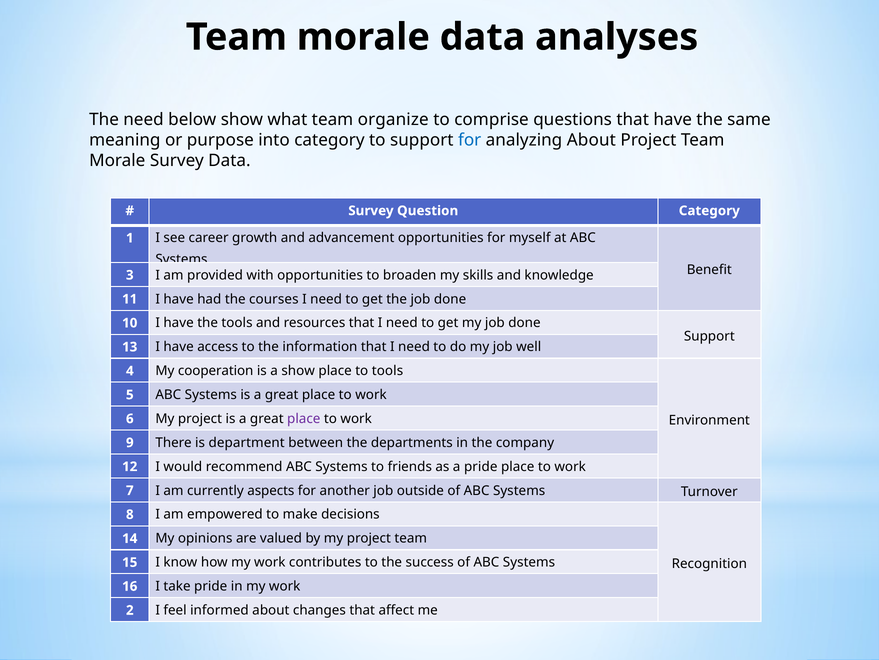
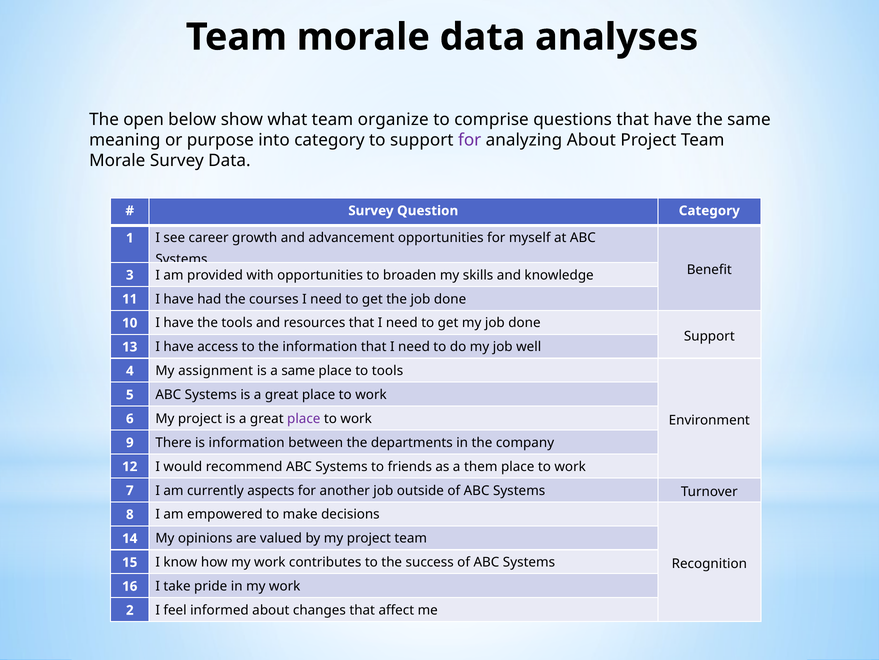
The need: need -> open (144, 119)
for colour: blue -> purple (470, 140)
cooperation: cooperation -> assignment (216, 370)
a show: show -> same (298, 370)
is department: department -> information (247, 442)
a pride: pride -> them (481, 466)
